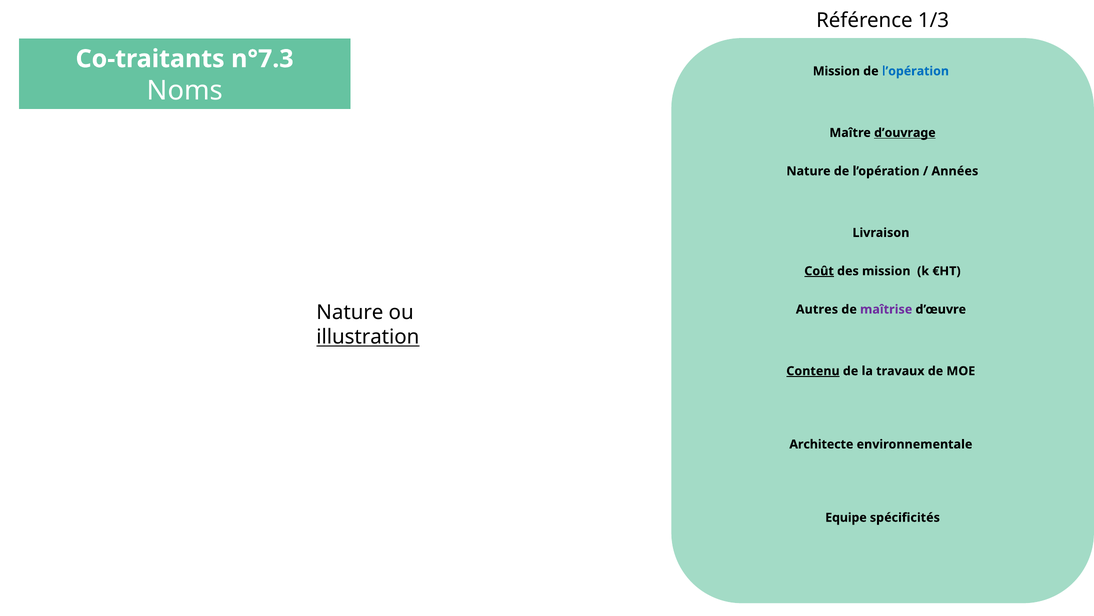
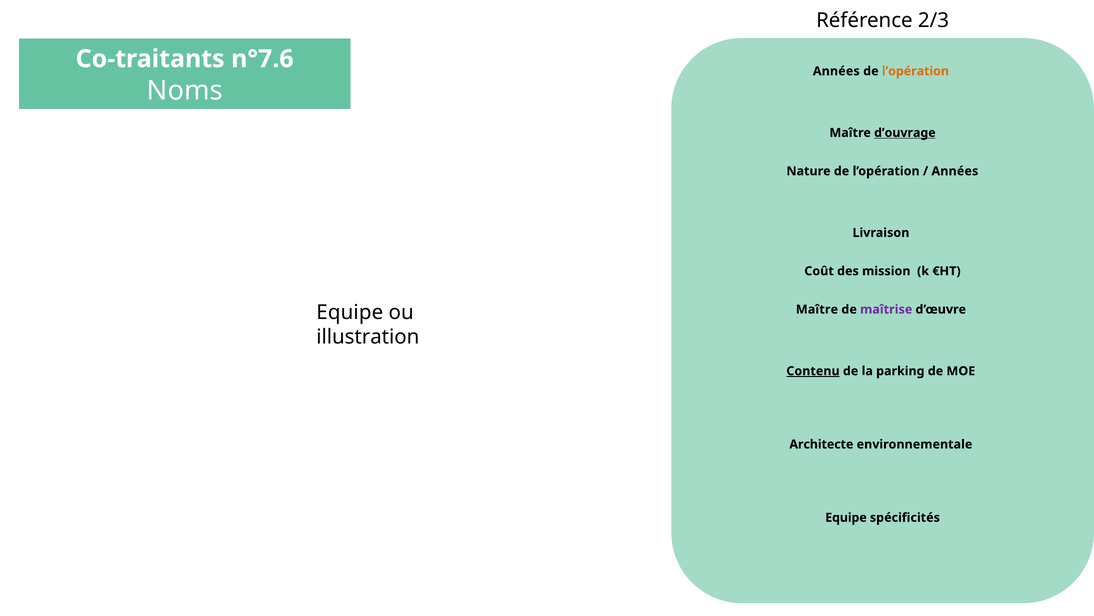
1/3: 1/3 -> 2/3 (934, 20)
n°7.3: n°7.3 -> n°7.6 (262, 59)
Mission: Mission -> Années (836, 71)
l’opération colour: blue -> orange (915, 71)
Coût underline: present -> none (819, 271)
Nature: Nature -> Equipe (350, 312)
Autres: Autres -> Maître (817, 309)
illustration underline: present -> none (368, 337)
travaux: travaux -> parking (900, 371)
